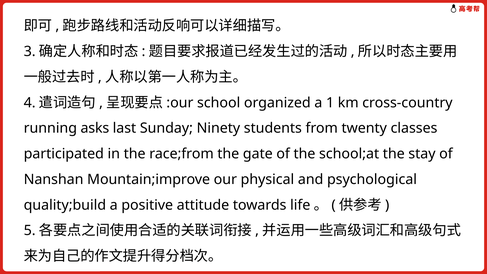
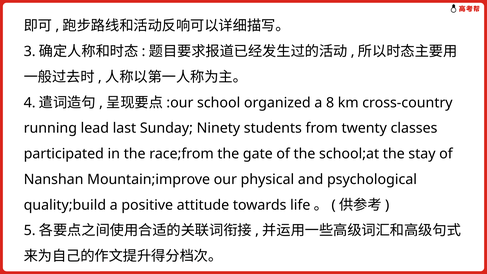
1: 1 -> 8 (330, 103)
asks: asks -> lead (95, 128)
